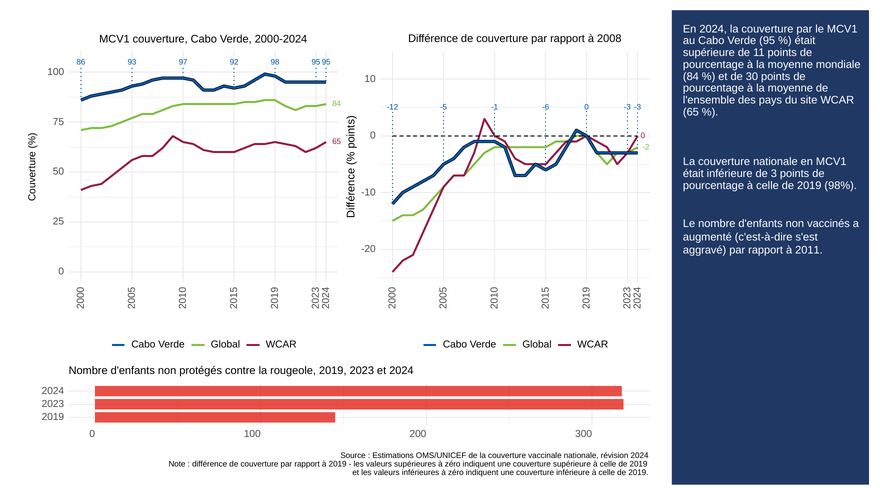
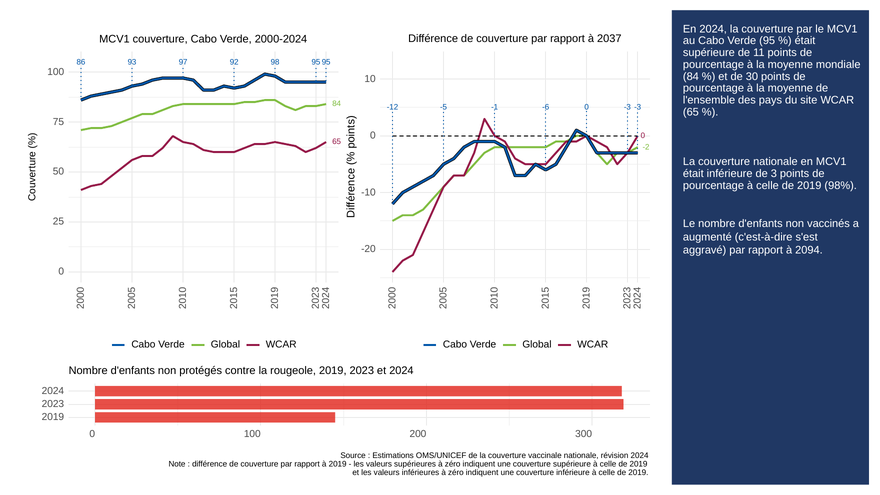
2008: 2008 -> 2037 (609, 39)
2011: 2011 -> 2094 (809, 250)
